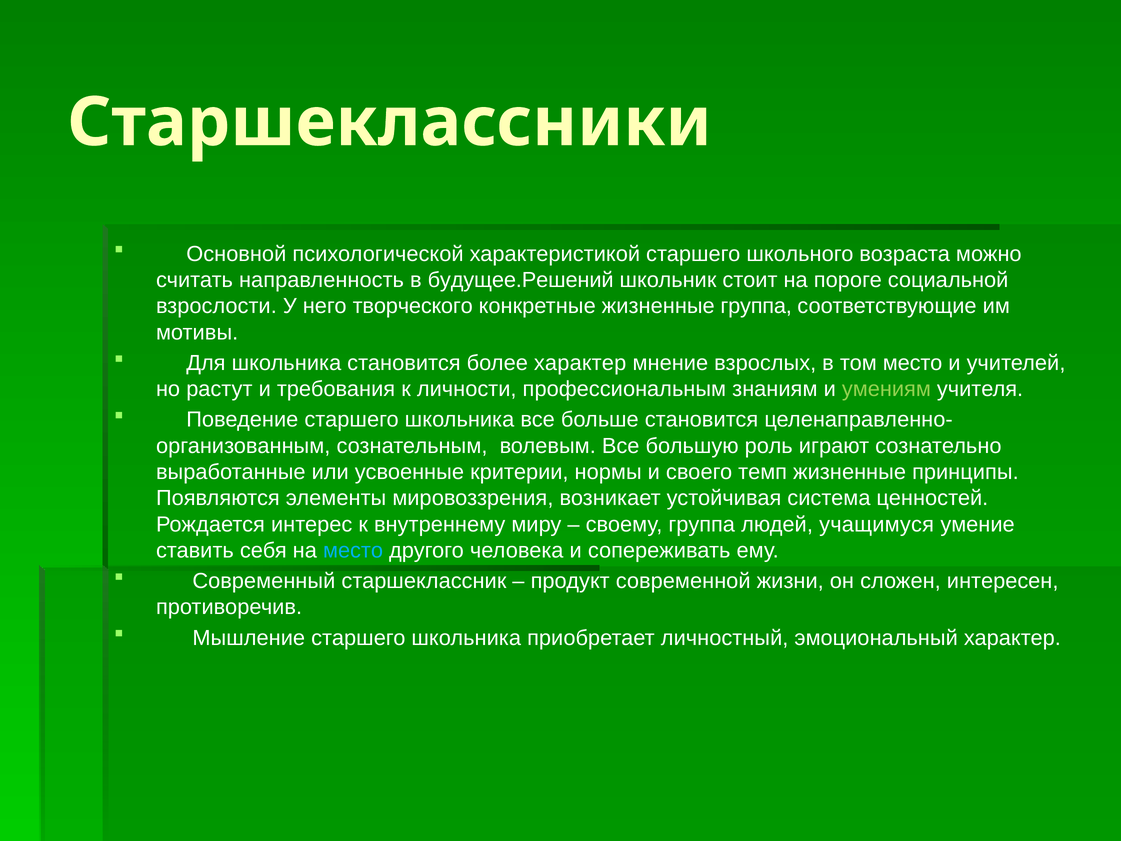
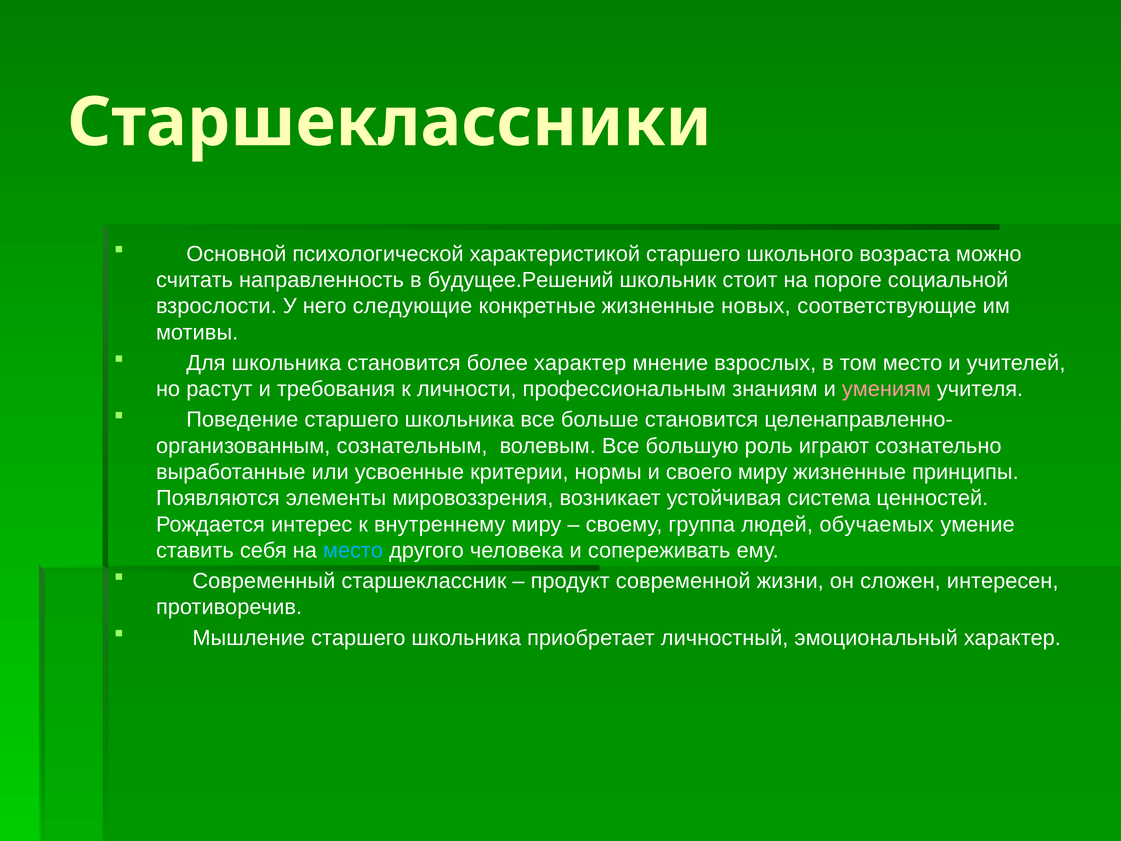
творческого: творческого -> следующие (413, 306)
жизненные группа: группа -> новых (756, 306)
умениям colour: light green -> pink (886, 389)
своего темп: темп -> миру (763, 472)
учащимуся: учащимуся -> обучаемых (877, 524)
